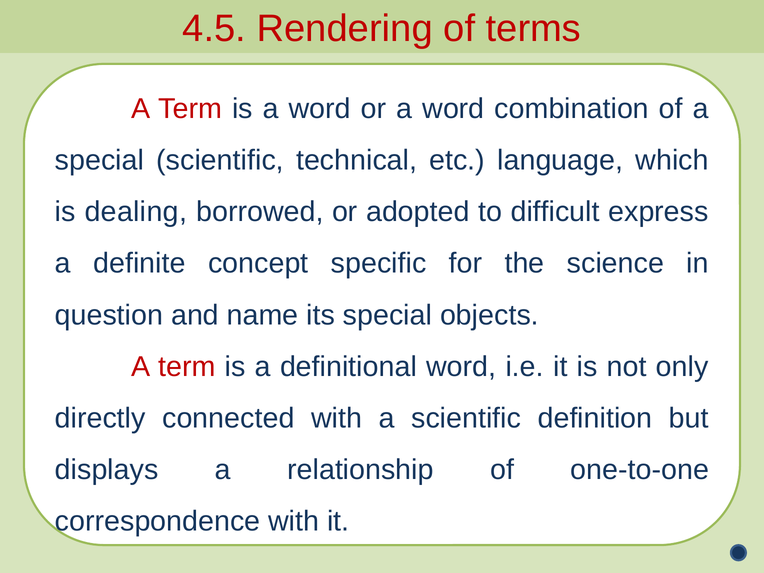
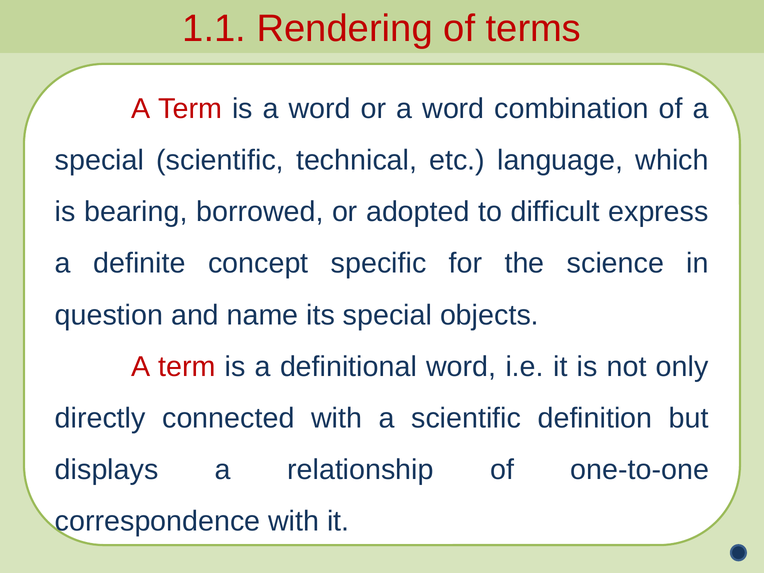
4.5: 4.5 -> 1.1 (214, 29)
dealing: dealing -> bearing (136, 212)
